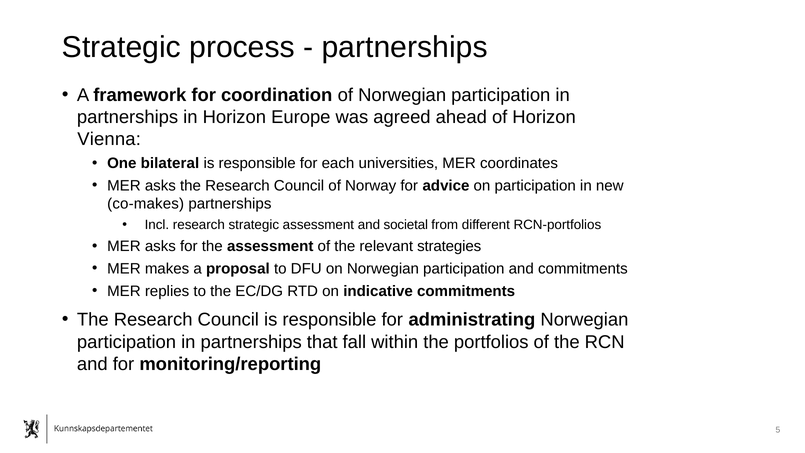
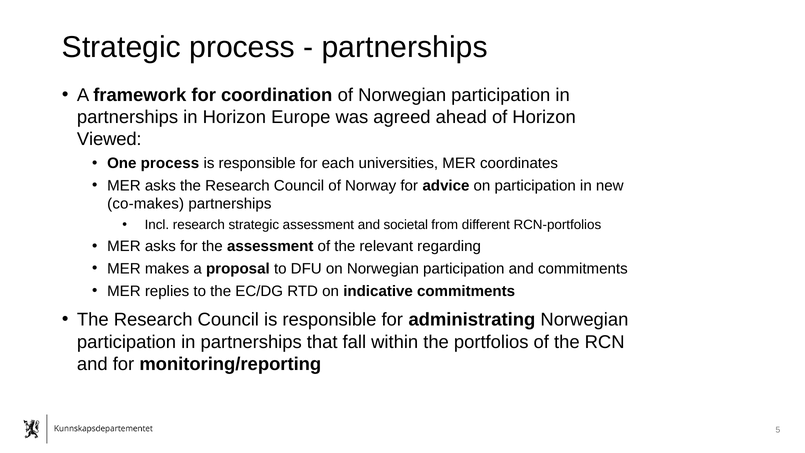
Vienna: Vienna -> Viewed (109, 139)
One bilateral: bilateral -> process (170, 163)
strategies: strategies -> regarding (449, 246)
